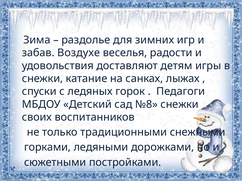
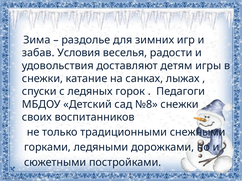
Воздухе: Воздухе -> Условия (79, 53)
